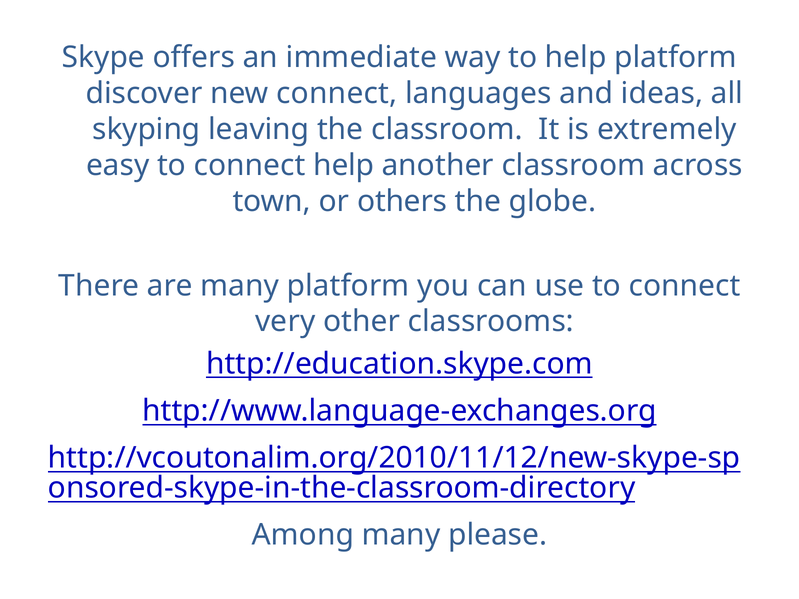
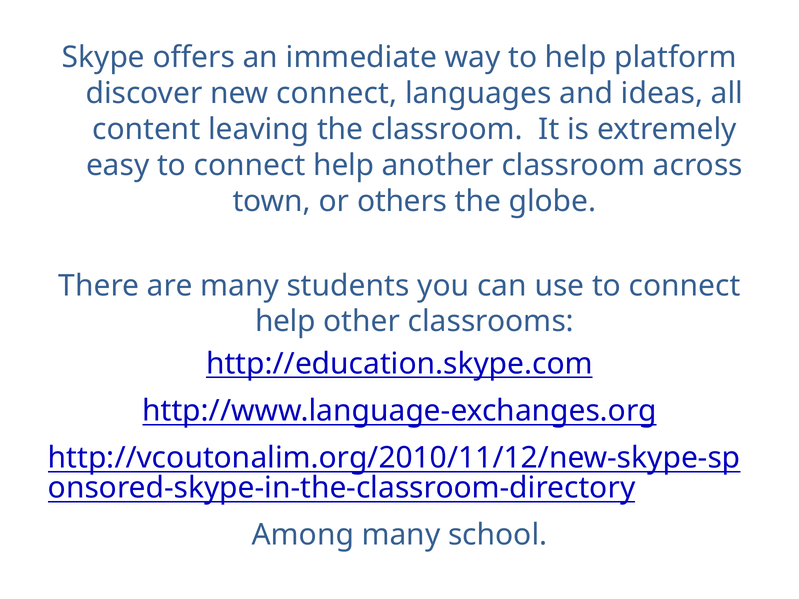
skyping: skyping -> content (146, 129)
many platform: platform -> students (348, 286)
very: very -> help (285, 322)
please: please -> school (498, 535)
